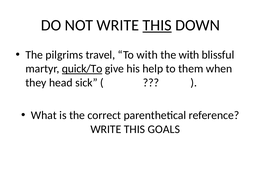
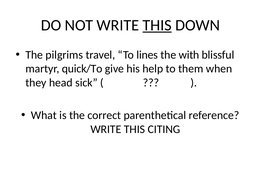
To with: with -> lines (147, 55)
quick/To underline: present -> none (82, 69)
GOALS: GOALS -> CITING (164, 129)
